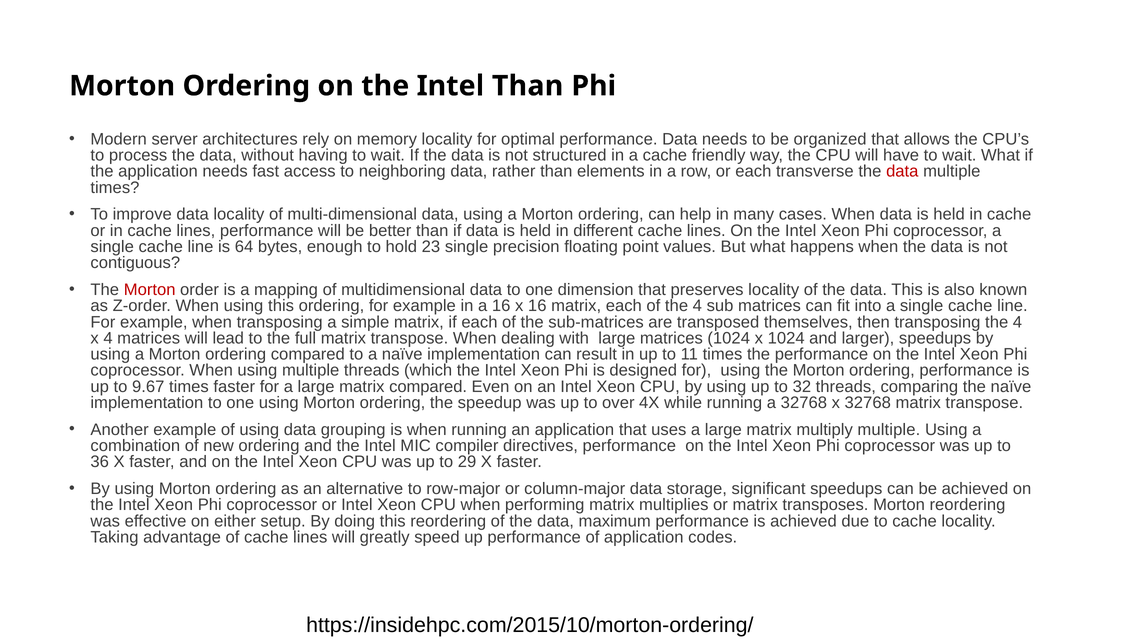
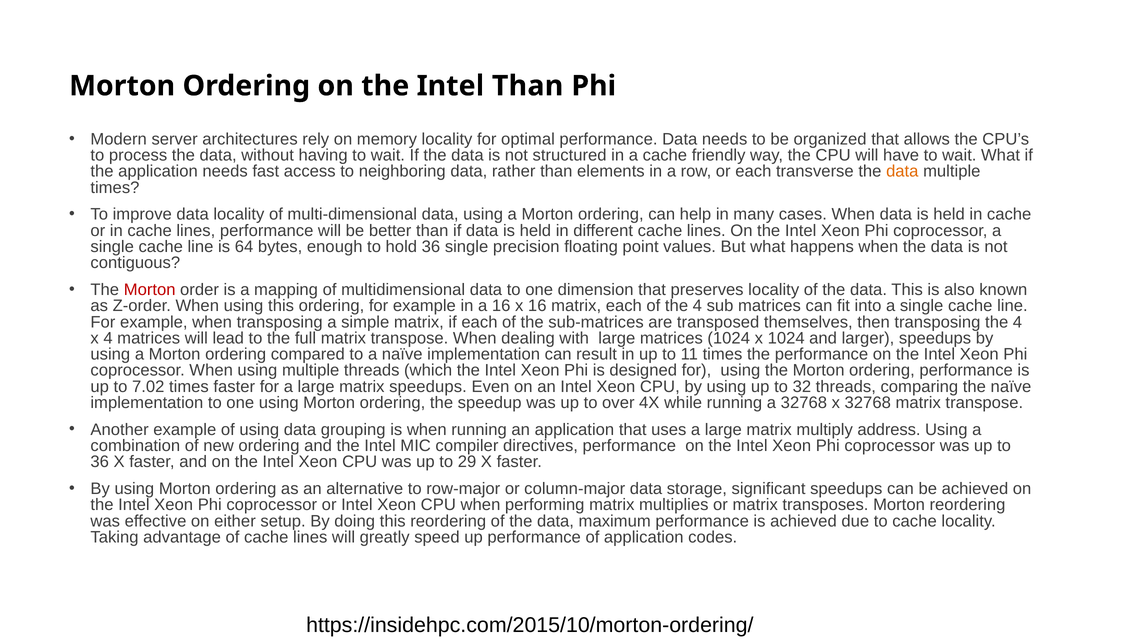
data colour: red -> orange (902, 172)
hold 23: 23 -> 36 (431, 247)
9.67: 9.67 -> 7.02 (148, 387)
matrix compared: compared -> speedups (428, 387)
multiply multiple: multiple -> address (889, 430)
